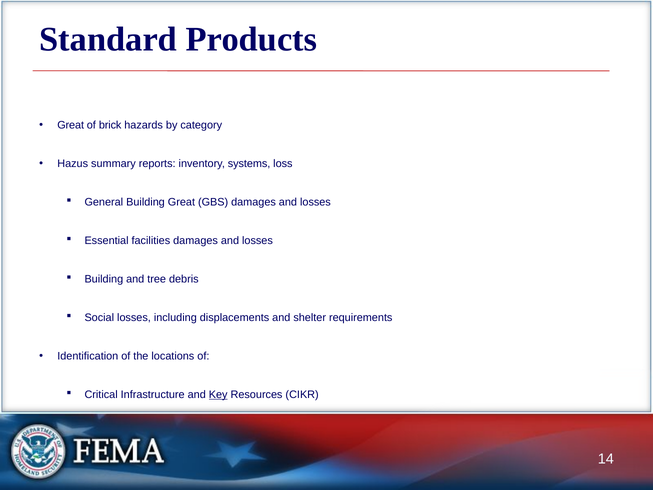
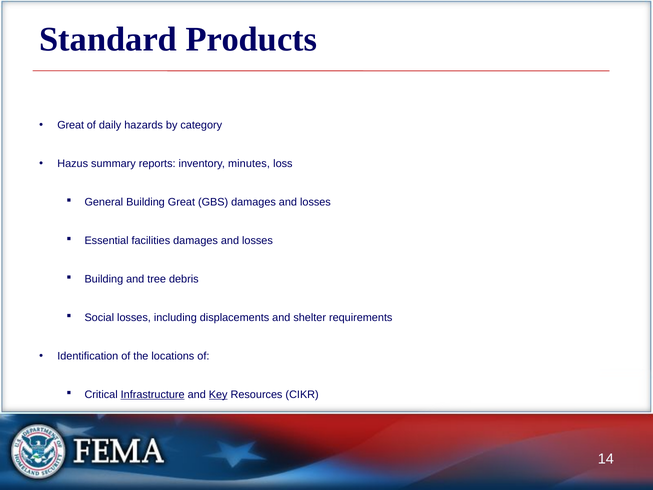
brick: brick -> daily (110, 125)
systems: systems -> minutes (249, 164)
Infrastructure underline: none -> present (153, 395)
